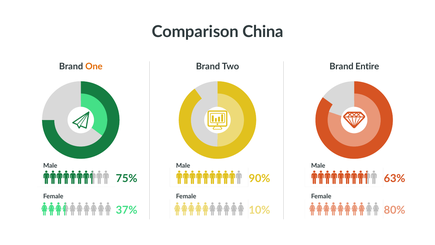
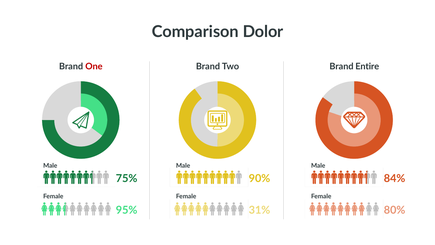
China: China -> Dolor (263, 32)
One colour: orange -> red (94, 66)
63%: 63% -> 84% (395, 178)
37%: 37% -> 95% (127, 210)
10%: 10% -> 31% (259, 210)
